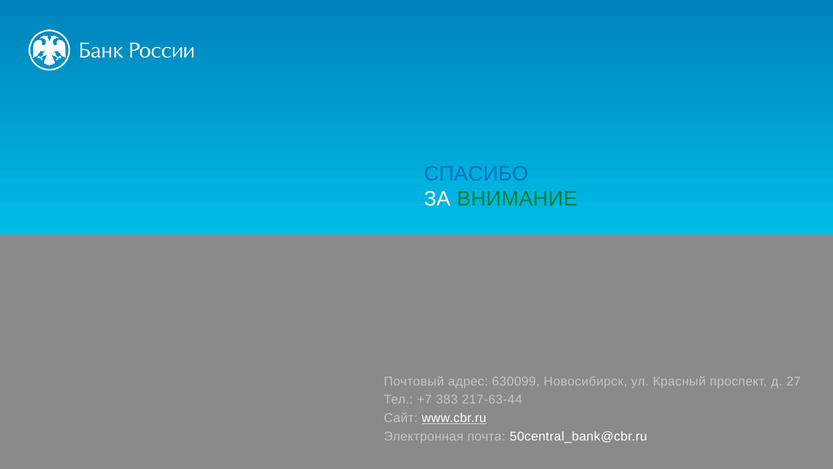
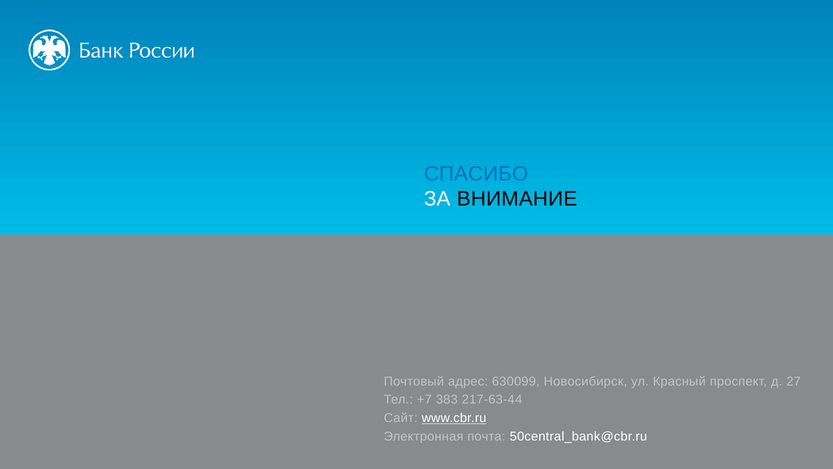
ВНИМАНИЕ colour: green -> black (517, 199)
